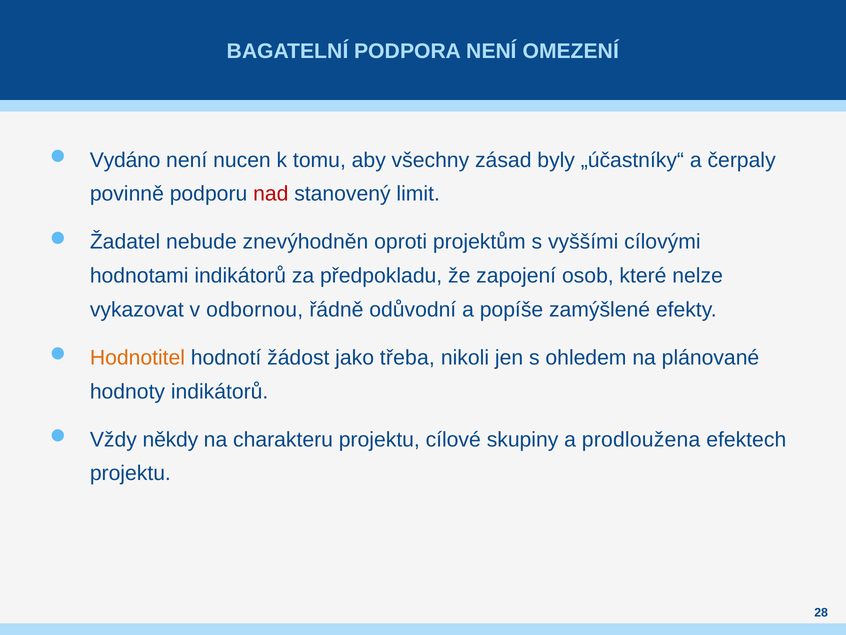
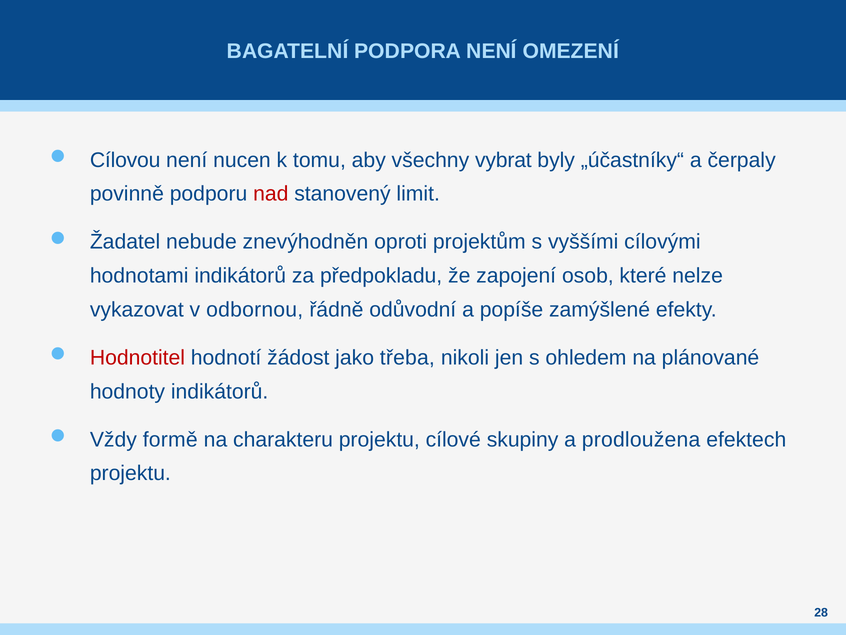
Vydáno: Vydáno -> Cílovou (125, 160)
zásad: zásad -> vybrat (503, 160)
Hodnotitel colour: orange -> red (137, 357)
někdy: někdy -> formě (170, 439)
